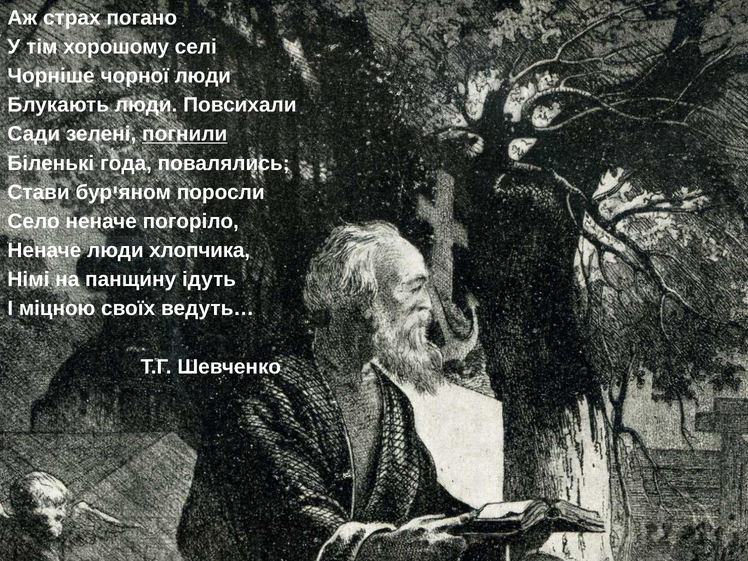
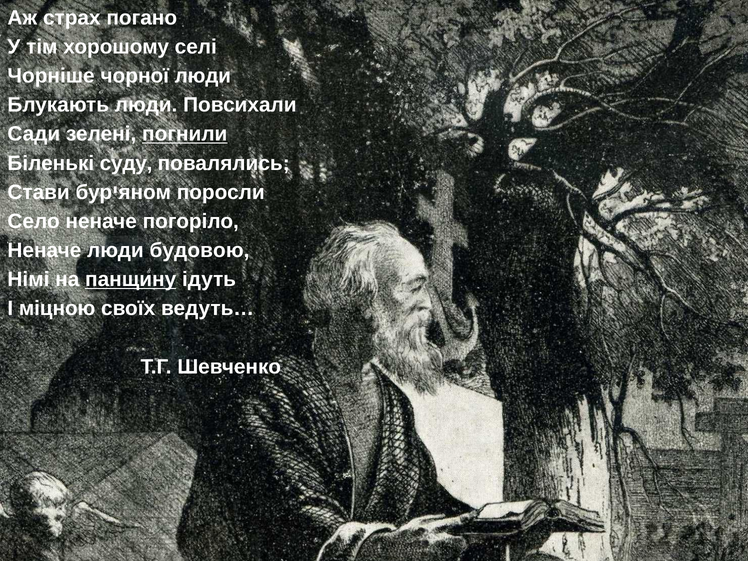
года: года -> суду (126, 163)
хлопчика: хлопчика -> будовою (200, 250)
панщину underline: none -> present (131, 280)
